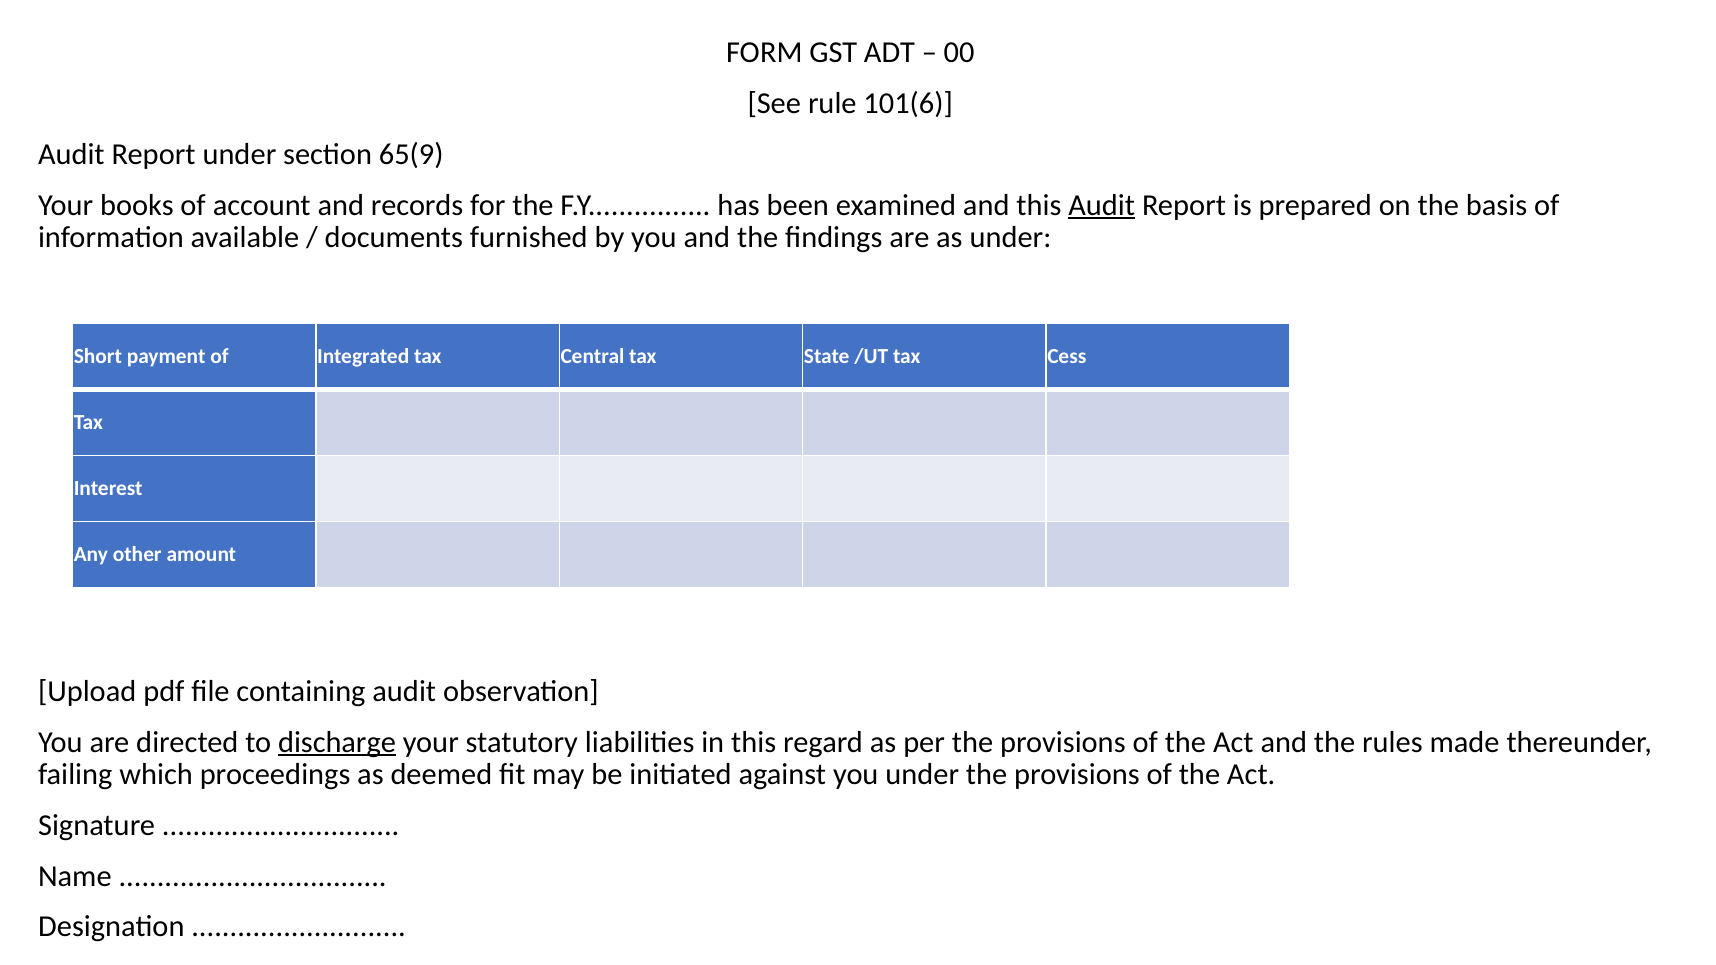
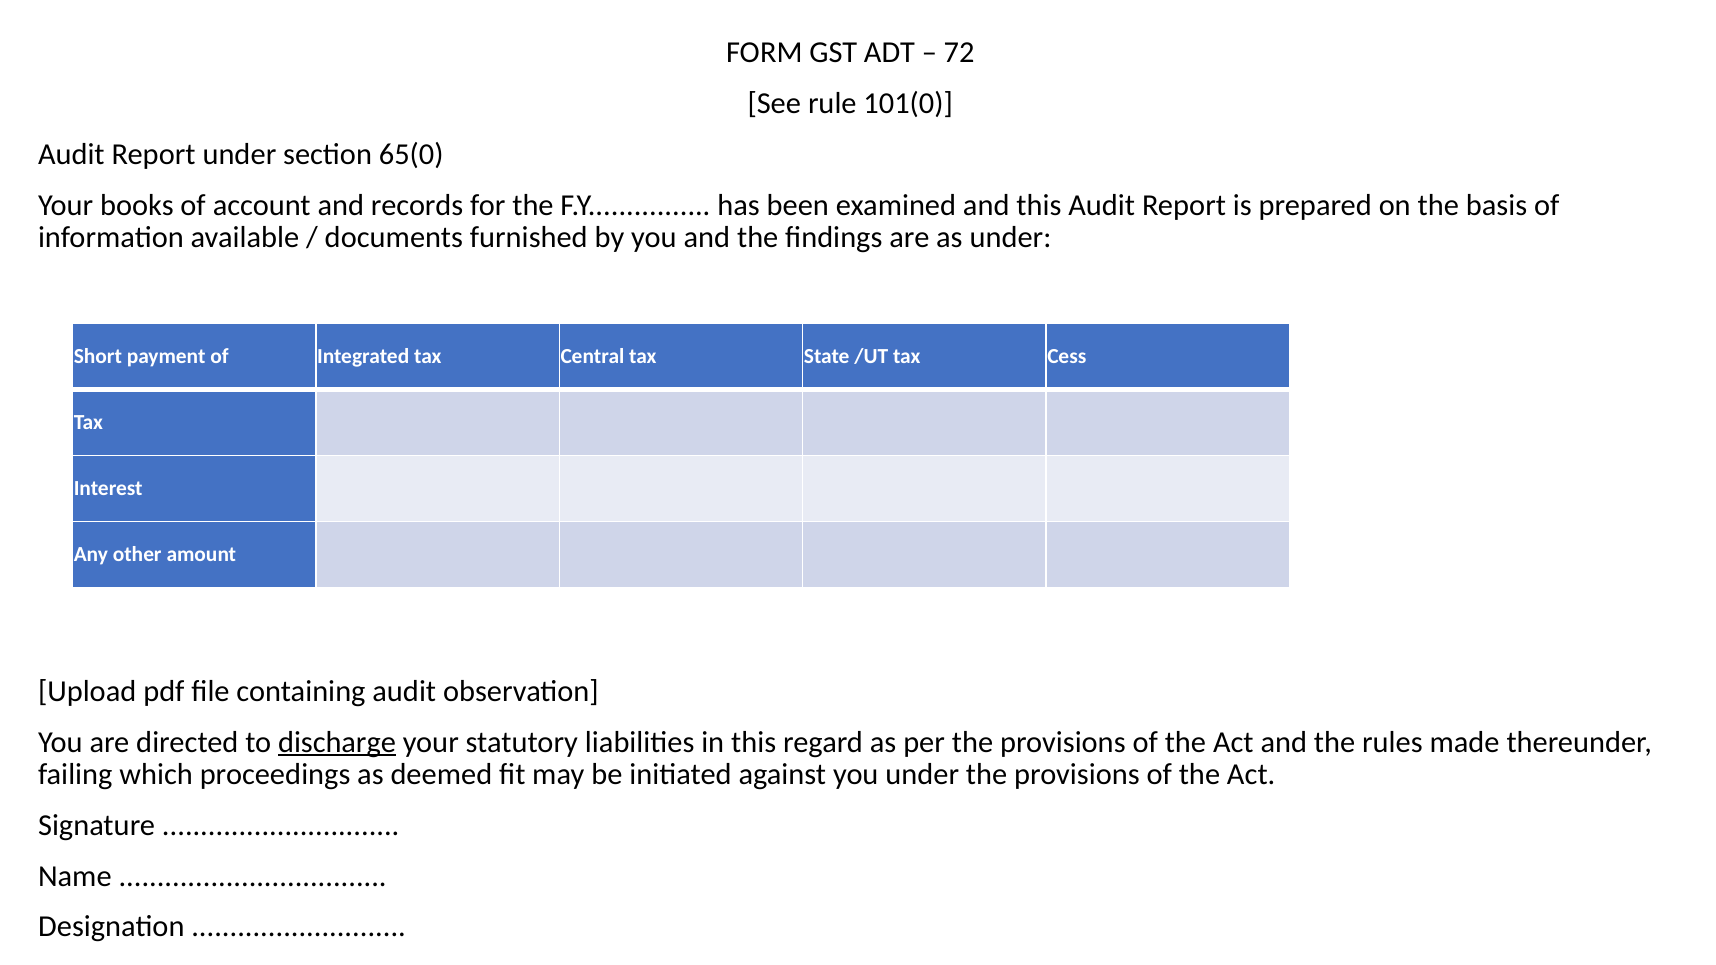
00: 00 -> 72 (959, 53)
101(6: 101(6 -> 101(0 (908, 104)
65(9: 65(9 -> 65(0 (411, 154)
Audit underline: present -> none (1102, 205)
